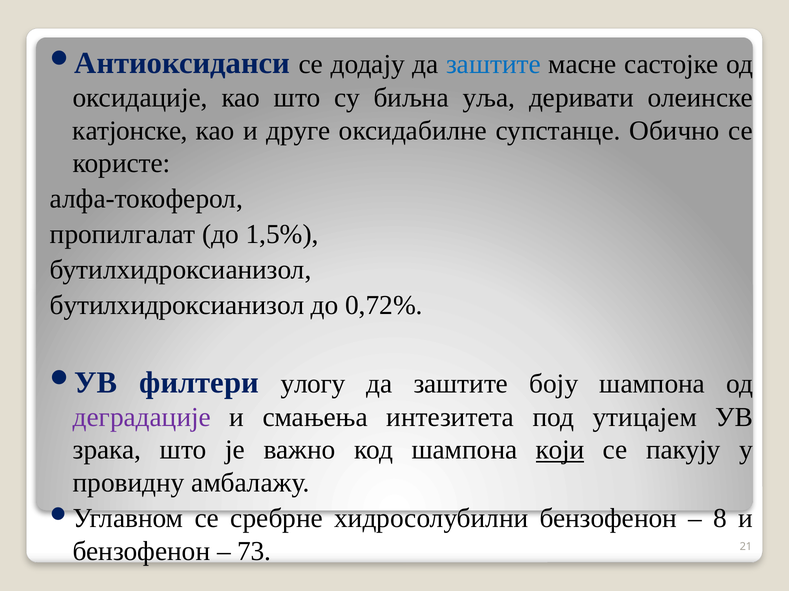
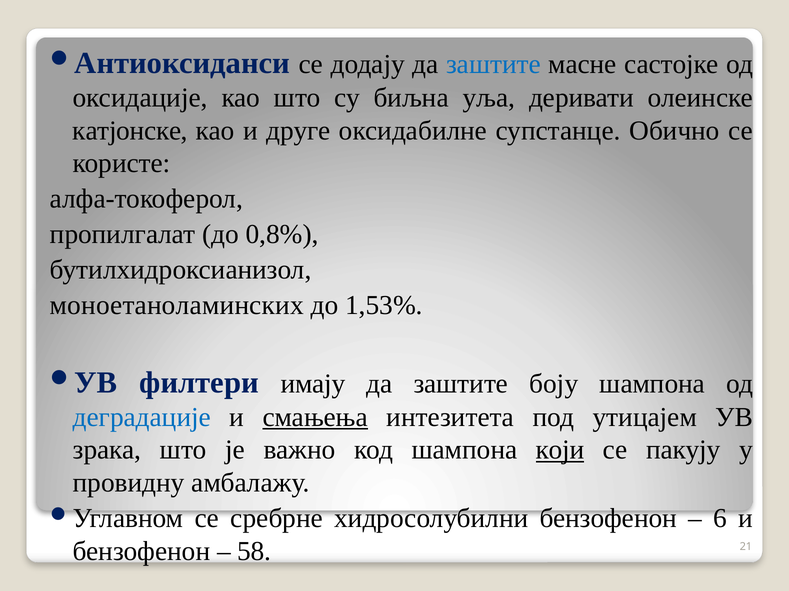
1,5%: 1,5% -> 0,8% (282, 235)
бутилхидроксианизол: бутилхидроксианизол -> моноетаноламинских (177, 306)
0,72%: 0,72% -> 1,53% (384, 306)
улогу: улогу -> имају (313, 384)
деградације colour: purple -> blue (142, 418)
смањења underline: none -> present (315, 418)
8: 8 -> 6 (720, 519)
73: 73 -> 58 (254, 552)
